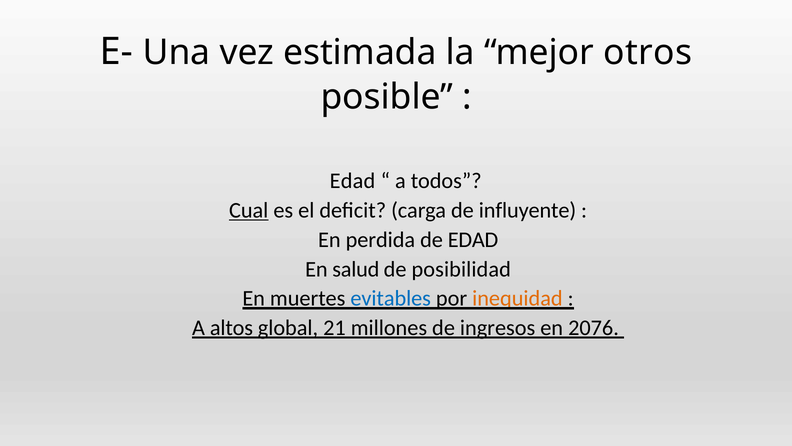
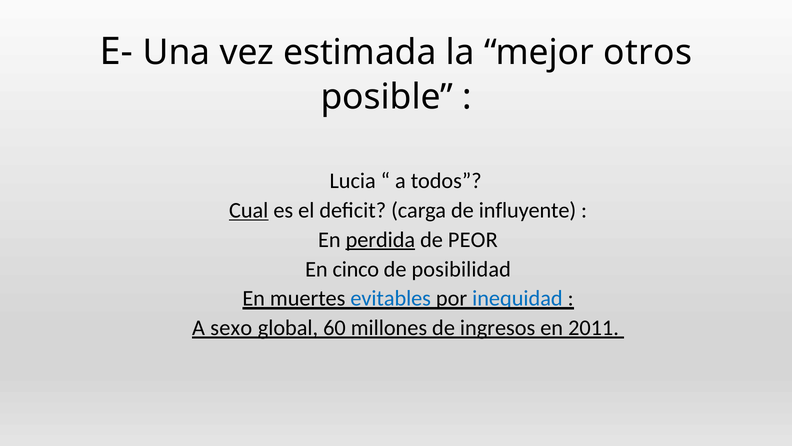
Edad: Edad -> Lucia (353, 181)
perdida underline: none -> present (380, 240)
de EDAD: EDAD -> PEOR (473, 240)
salud: salud -> cinco (356, 269)
inequidad colour: orange -> blue (517, 298)
altos: altos -> sexo (231, 328)
21: 21 -> 60 (334, 328)
2076: 2076 -> 2011 (594, 328)
